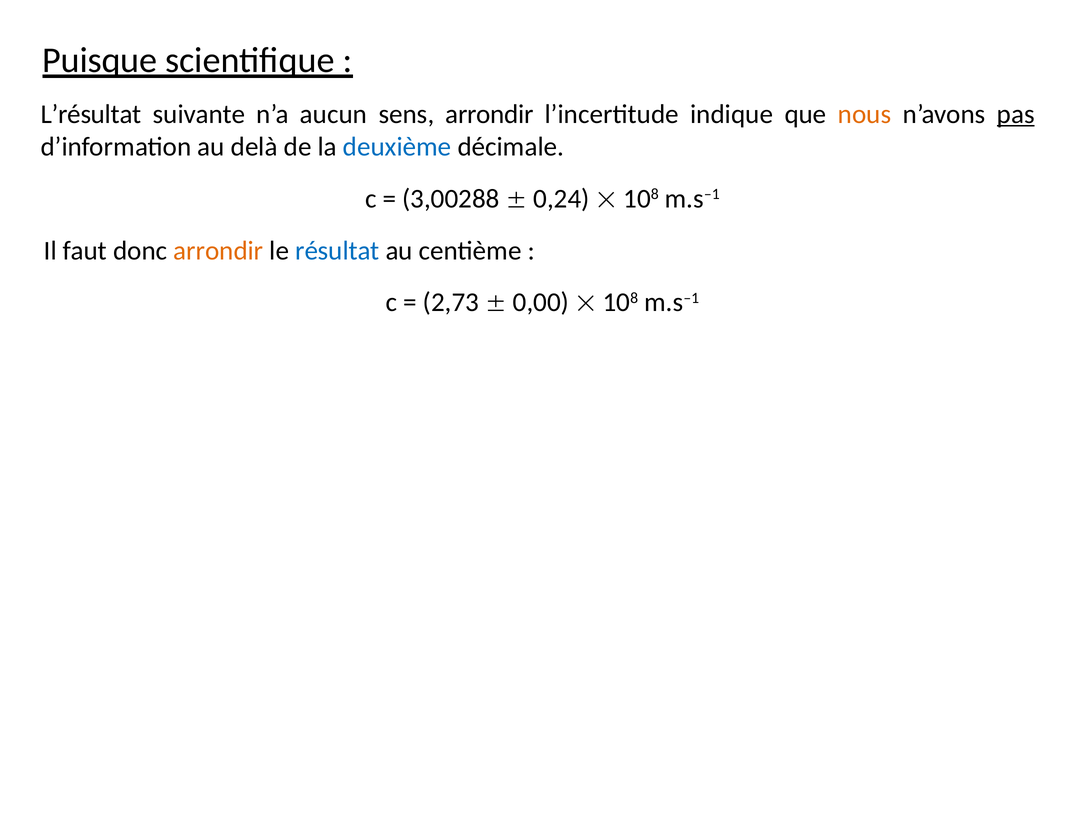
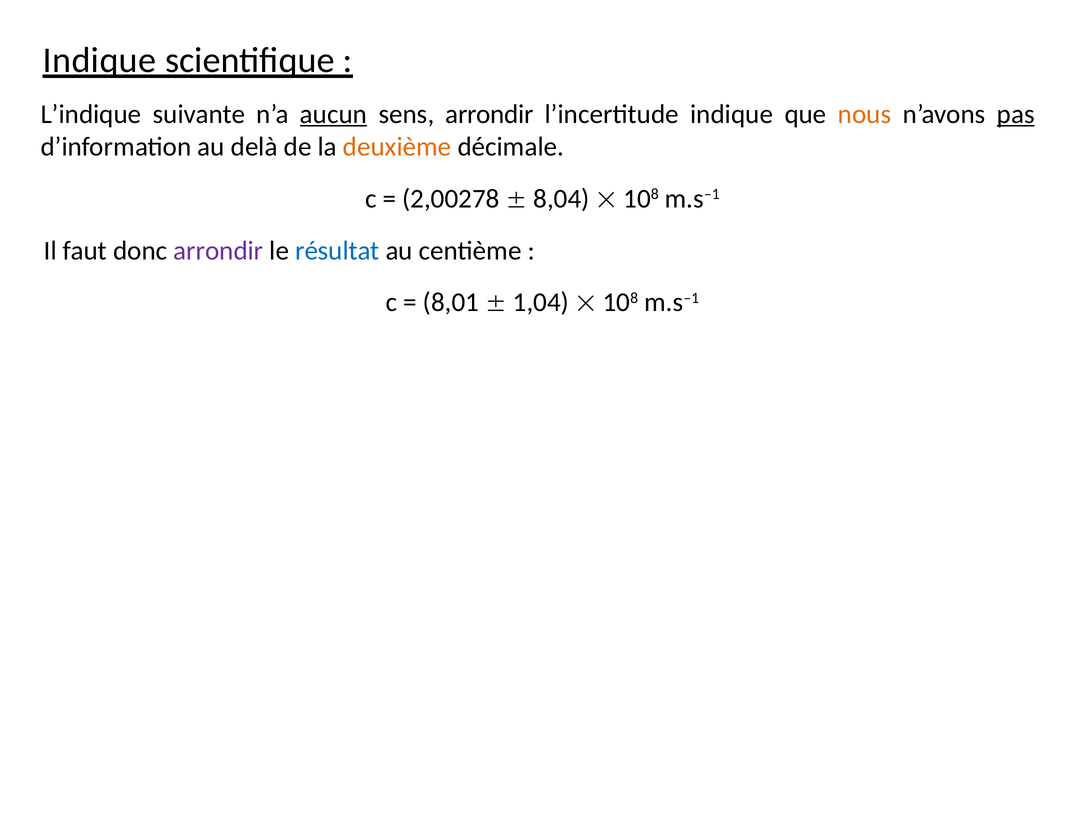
Puisque: Puisque -> Indique (99, 60)
L’résultat: L’résultat -> L’indique (91, 114)
aucun underline: none -> present (334, 114)
deuxième colour: blue -> orange (397, 147)
3,00288: 3,00288 -> 2,00278 (451, 199)
0,24: 0,24 -> 8,04 (562, 199)
arrondir colour: orange -> purple (218, 251)
2,73: 2,73 -> 8,01 (451, 302)
0,00: 0,00 -> 1,04 (541, 302)
